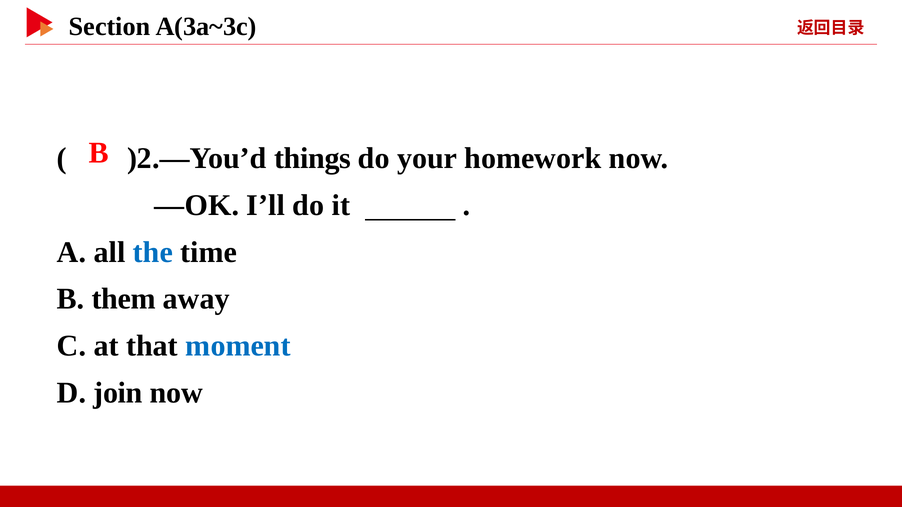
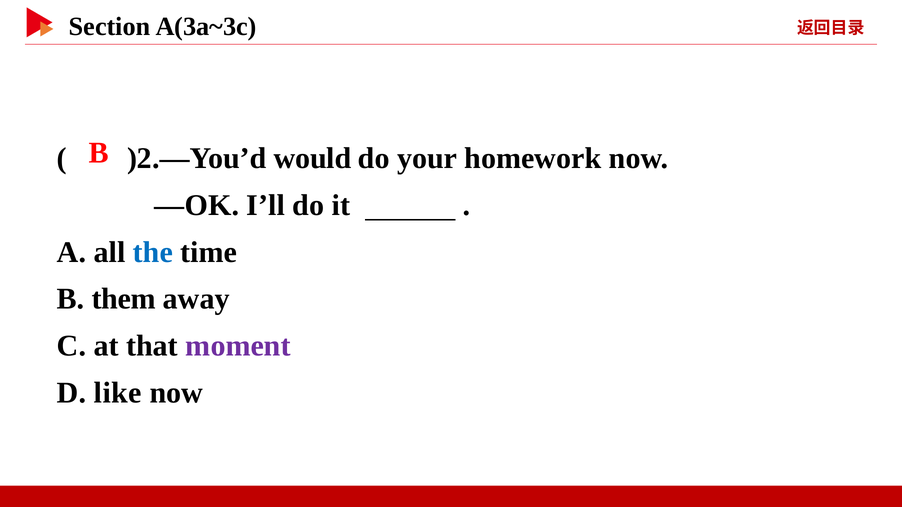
things: things -> would (313, 159)
moment colour: blue -> purple (238, 346)
join: join -> like (118, 393)
